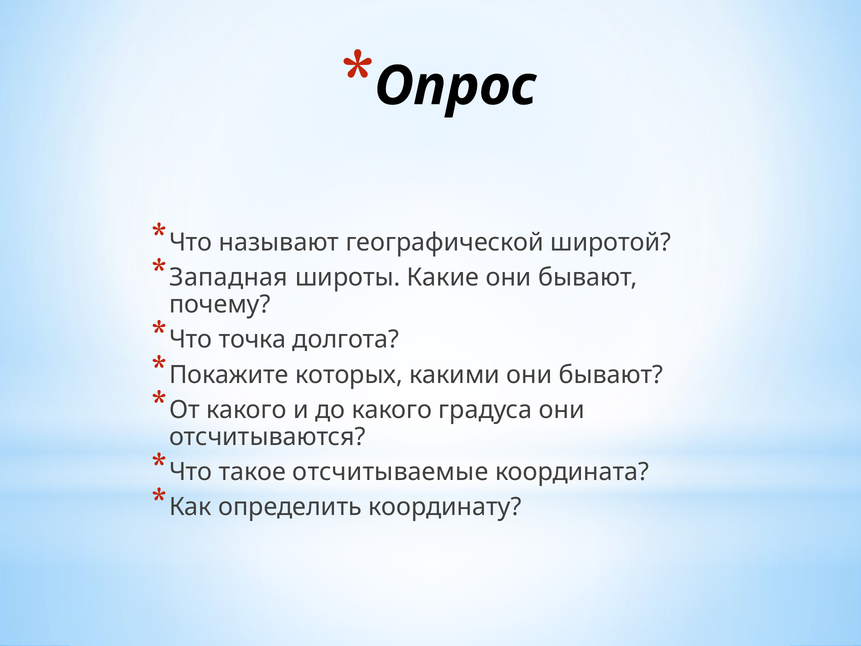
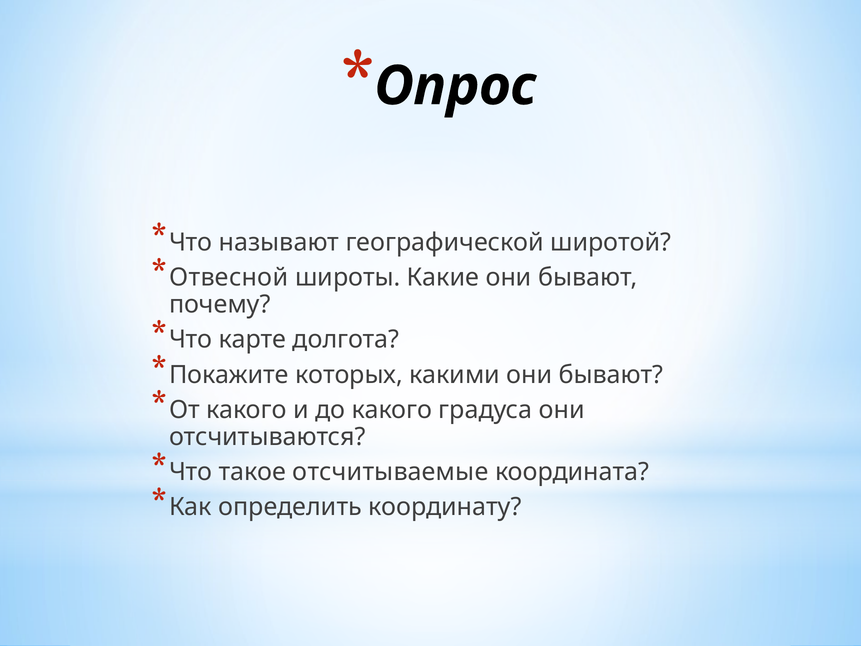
Западная: Западная -> Отвесной (229, 277)
точка: точка -> карте (252, 340)
